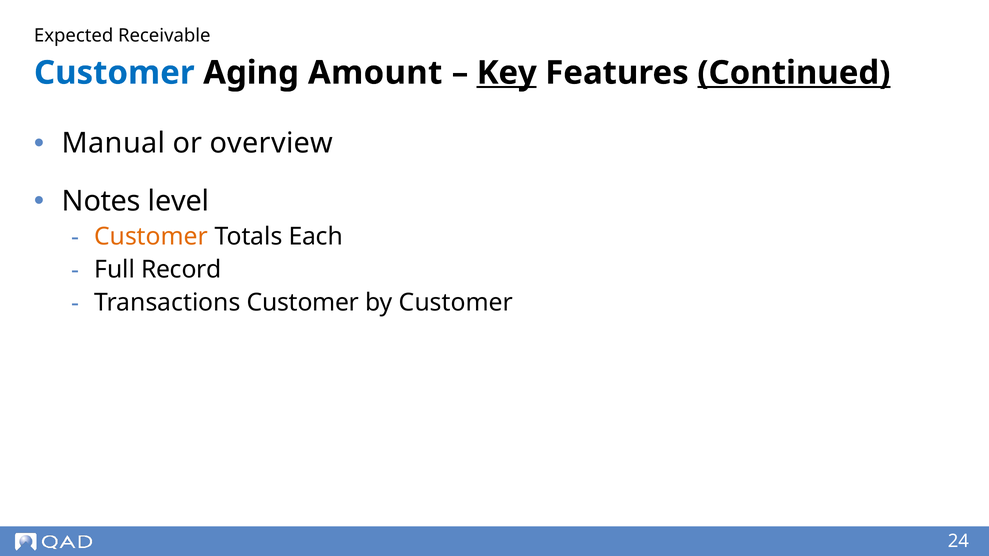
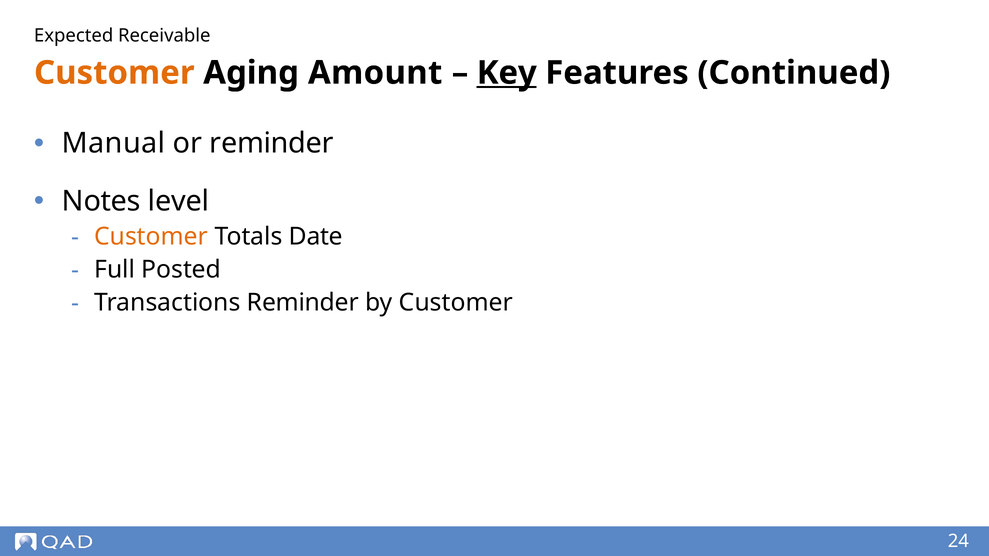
Customer colour: blue -> orange (114, 73)
Continued underline: present -> none (794, 73)
or overview: overview -> reminder (272, 143)
Each: Each -> Date (316, 237)
Record: Record -> Posted (181, 270)
Transactions Customer: Customer -> Reminder (303, 303)
